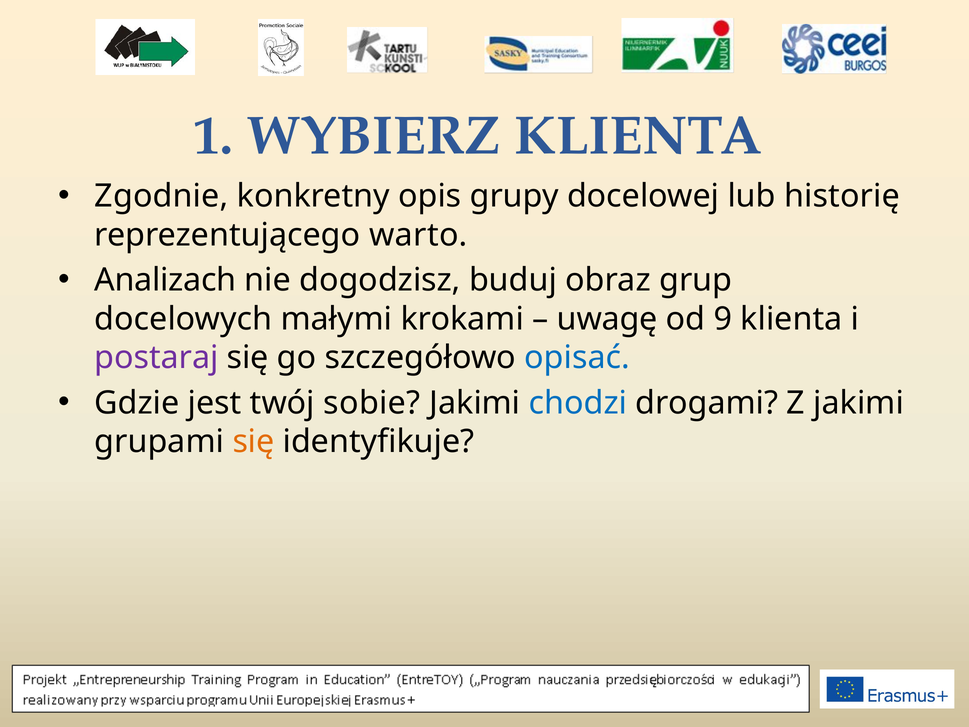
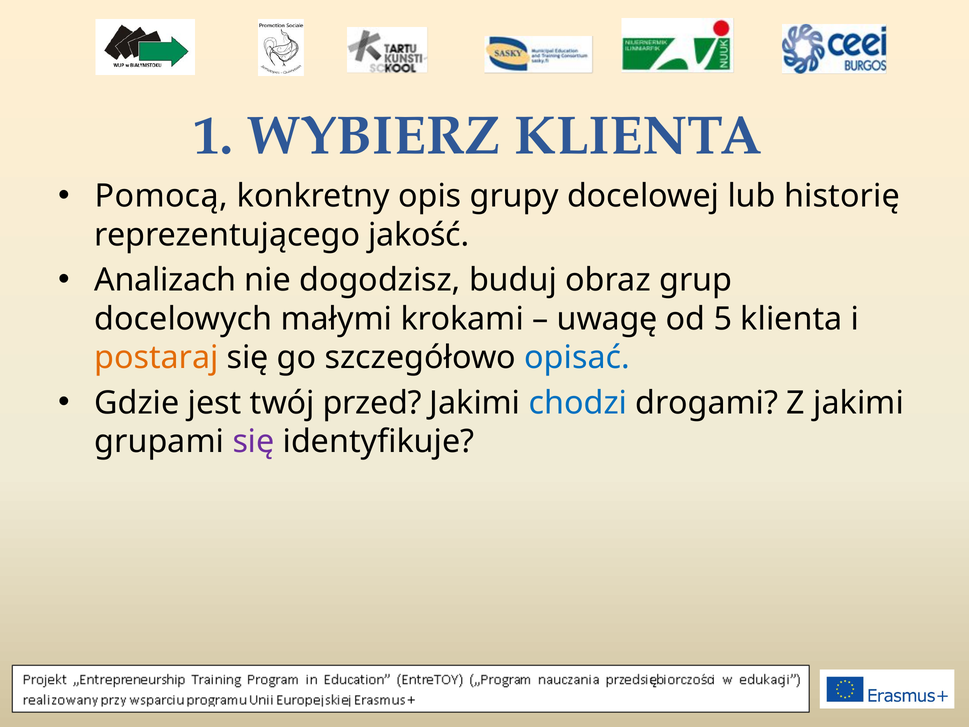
Zgodnie: Zgodnie -> Pomocą (161, 196)
warto: warto -> jakość (419, 235)
9: 9 -> 5 (723, 319)
postaraj colour: purple -> orange (156, 358)
sobie: sobie -> przed (372, 403)
się colour: orange -> purple (254, 442)
